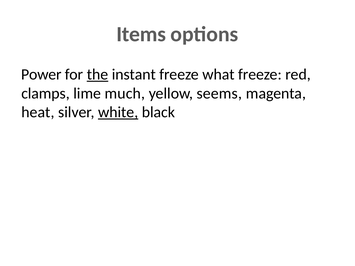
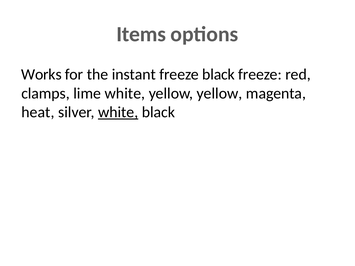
Power: Power -> Works (41, 74)
the underline: present -> none (97, 74)
freeze what: what -> black (219, 74)
lime much: much -> white (125, 93)
yellow seems: seems -> yellow (219, 93)
